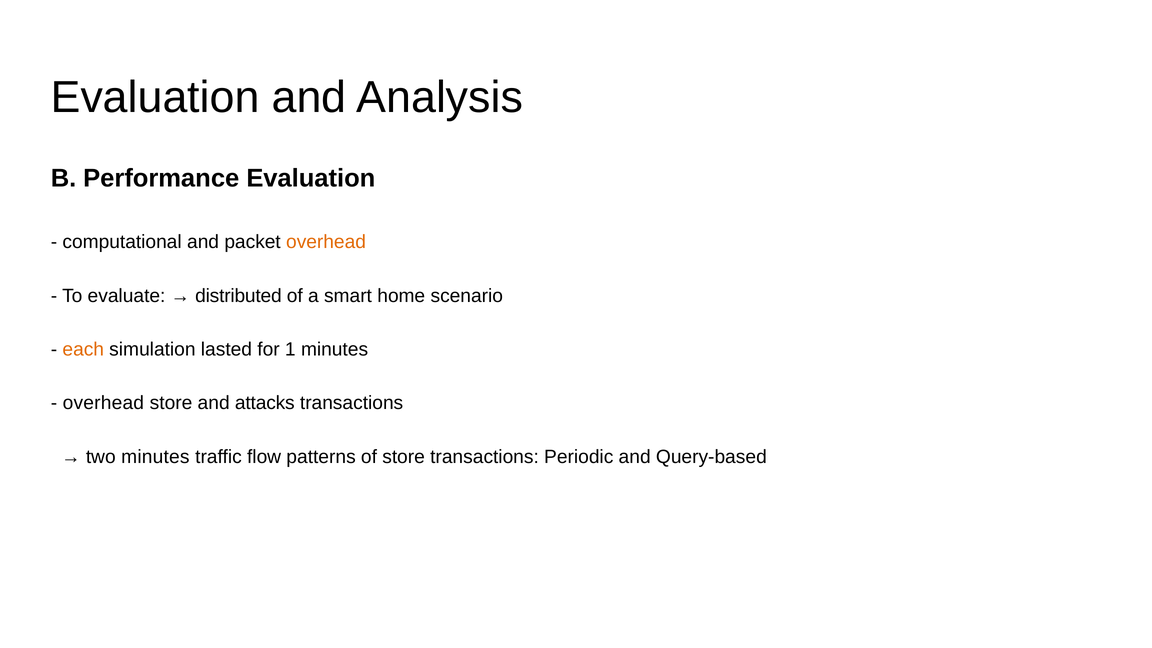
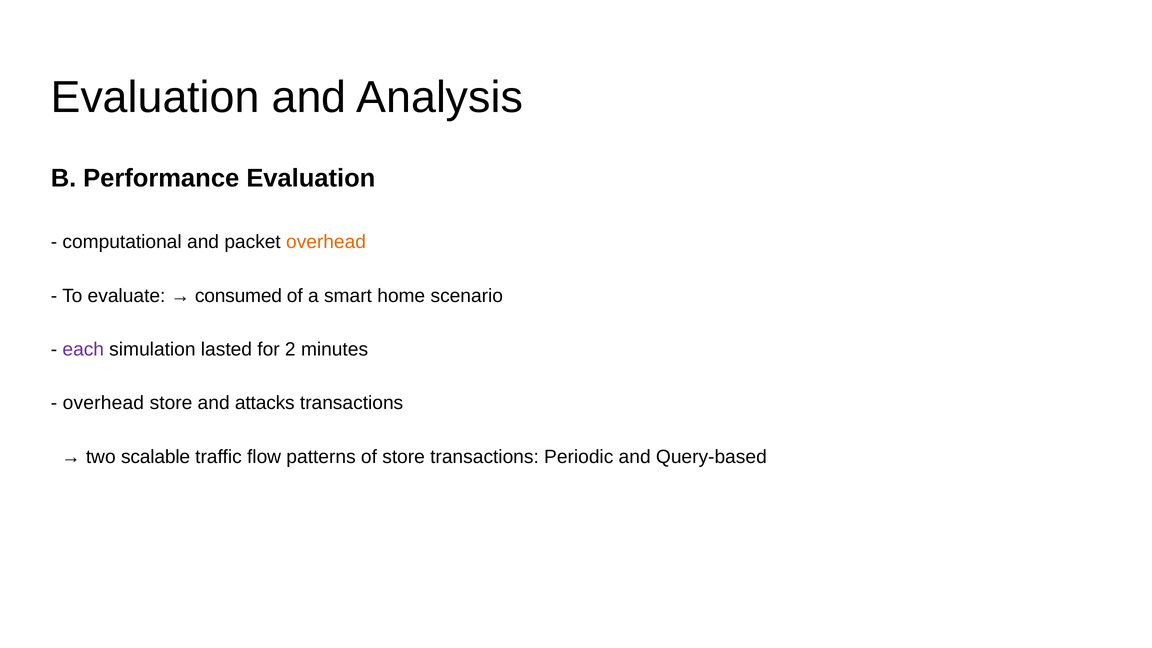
distributed: distributed -> consumed (238, 296)
each colour: orange -> purple (83, 349)
1: 1 -> 2 (290, 349)
two minutes: minutes -> scalable (156, 457)
